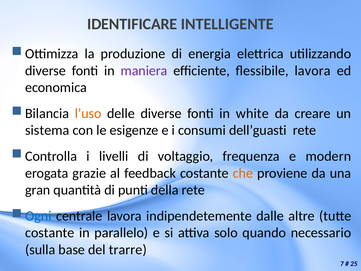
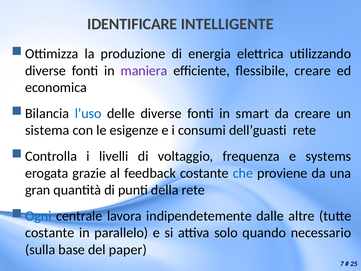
flessibile lavora: lavora -> creare (313, 71)
l’uso colour: orange -> blue (88, 113)
white: white -> smart (252, 113)
modern: modern -> systems (328, 156)
che colour: orange -> blue (243, 173)
trarre: trarre -> paper (128, 249)
